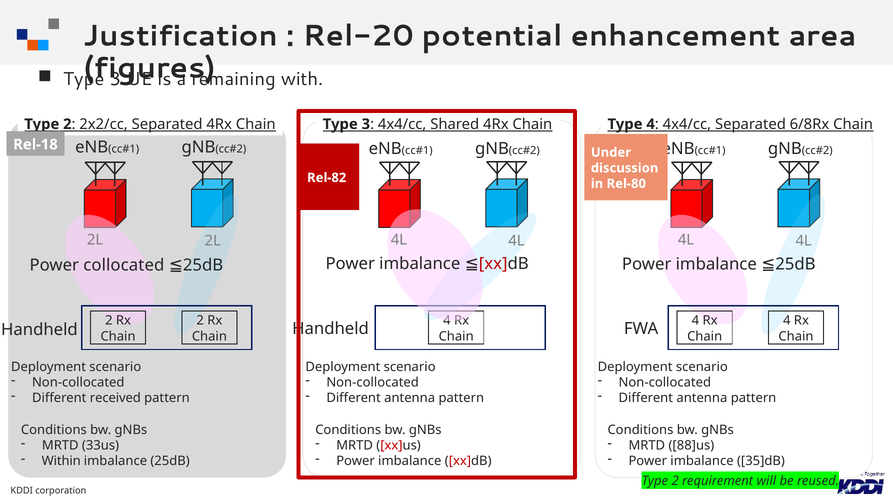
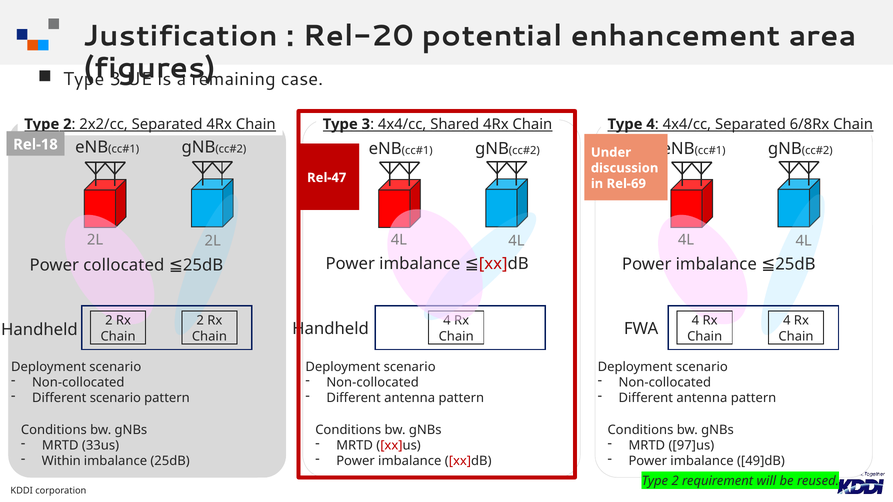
with: with -> case (302, 79)
Rel-82: Rel-82 -> Rel-47 (327, 178)
Rel-80: Rel-80 -> Rel-69 (626, 184)
Different received: received -> scenario (115, 398)
88]us: 88]us -> 97]us (691, 446)
35]dB: 35]dB -> 49]dB (761, 461)
